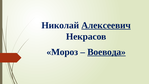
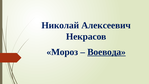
Алексеевич underline: present -> none (106, 25)
